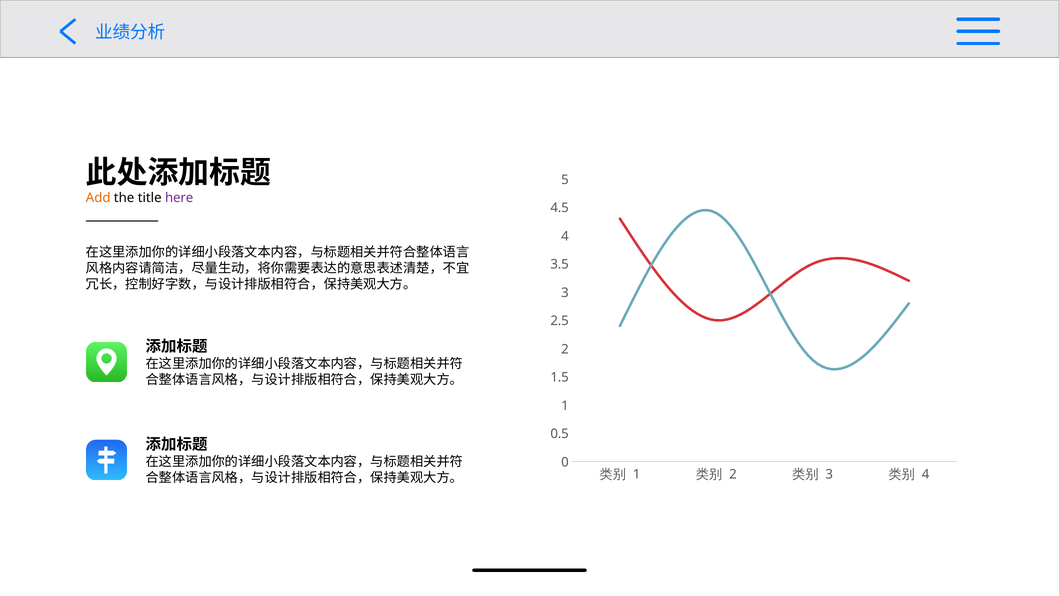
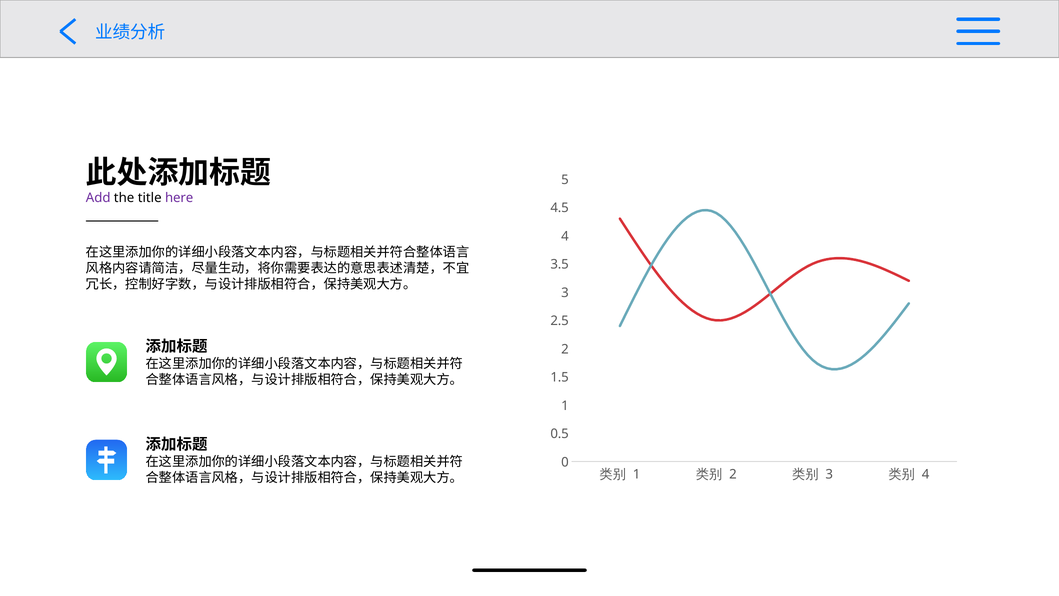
Add colour: orange -> purple (98, 198)
